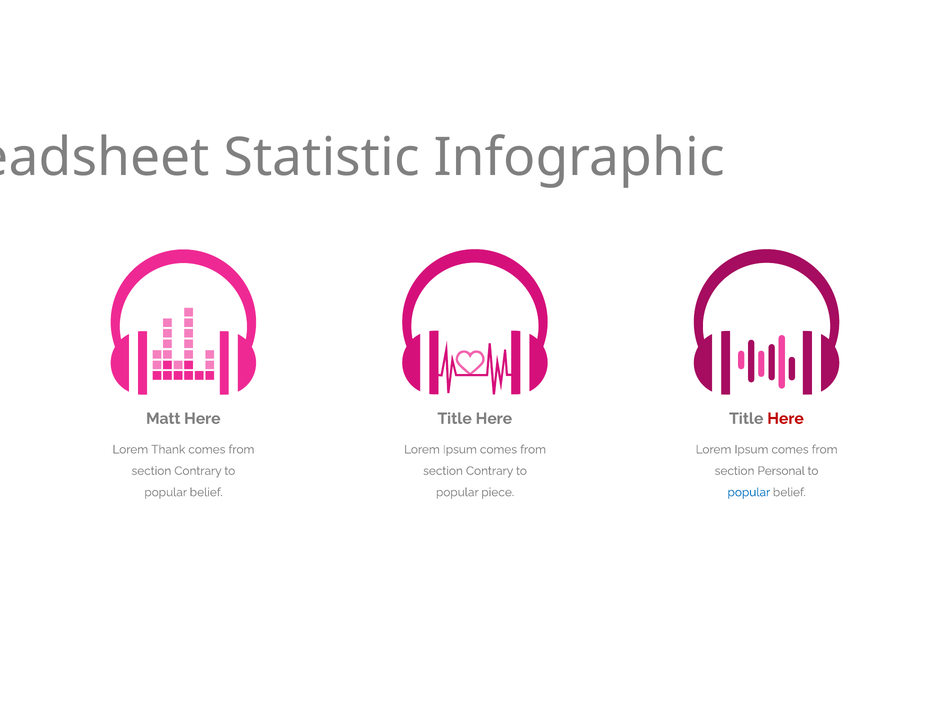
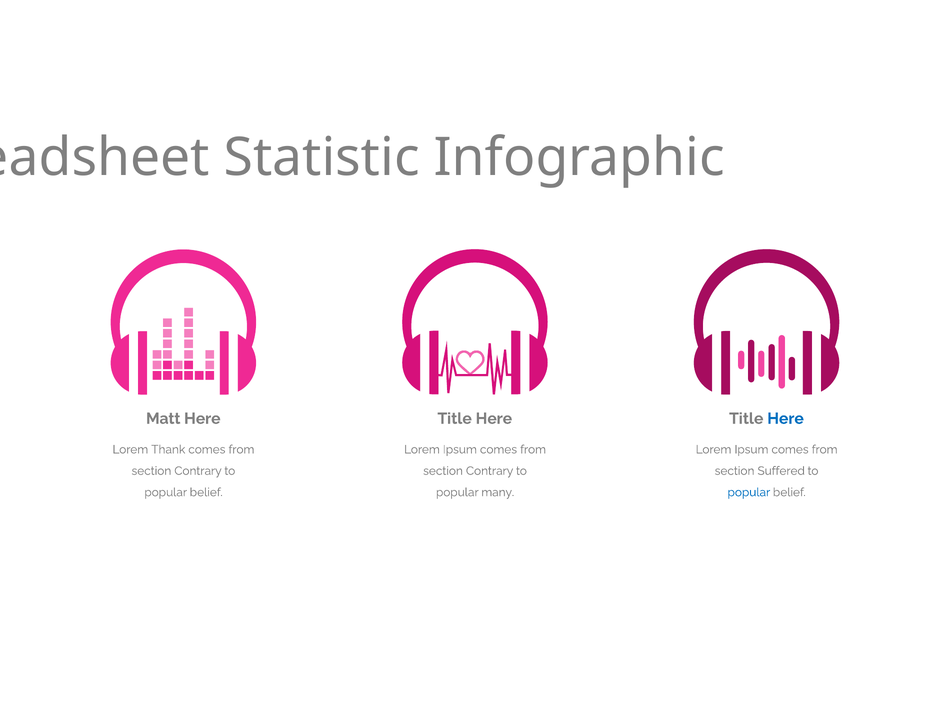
Here colour: red -> blue (786, 419)
Personal: Personal -> Suffered (781, 471)
piece: piece -> many (498, 493)
